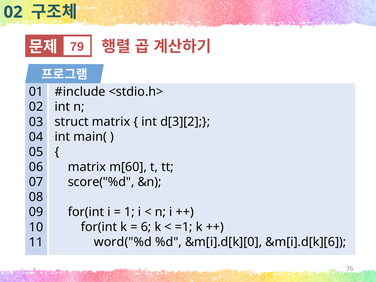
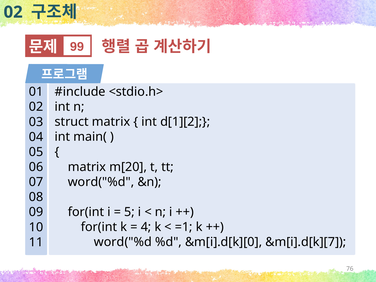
79: 79 -> 99 (77, 47)
d[3][2: d[3][2 -> d[1][2 (185, 122)
m[60: m[60 -> m[20 (128, 167)
score("%d: score("%d -> word("%d (101, 182)
1: 1 -> 5 (129, 212)
6: 6 -> 4 (146, 227)
&m[i].d[k][6: &m[i].d[k][6 -> &m[i].d[k][7 (306, 242)
